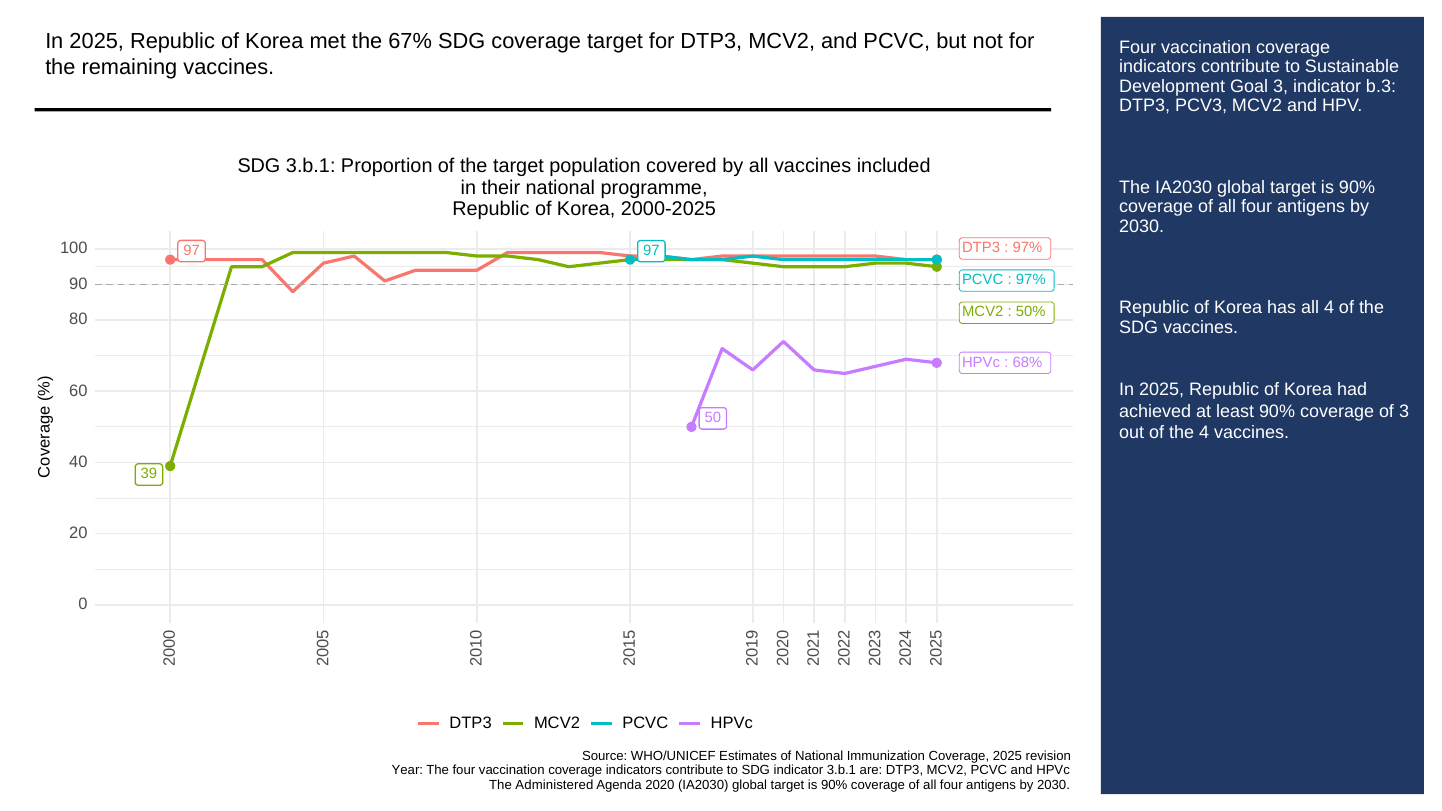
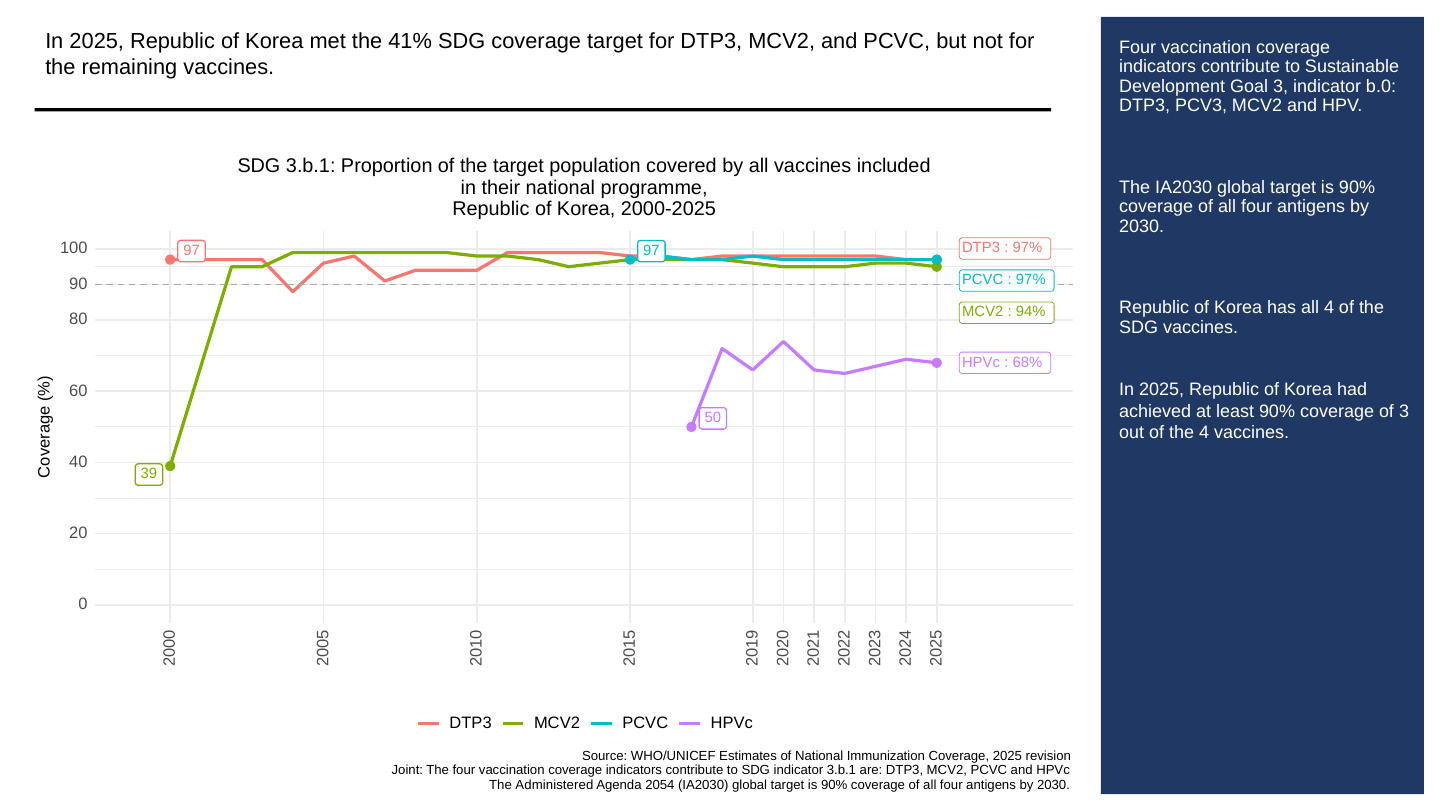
67%: 67% -> 41% (410, 42)
b.3: b.3 -> b.0 (1381, 86)
50%: 50% -> 94% (1031, 312)
Year: Year -> Joint (407, 771)
2020: 2020 -> 2054 (660, 785)
